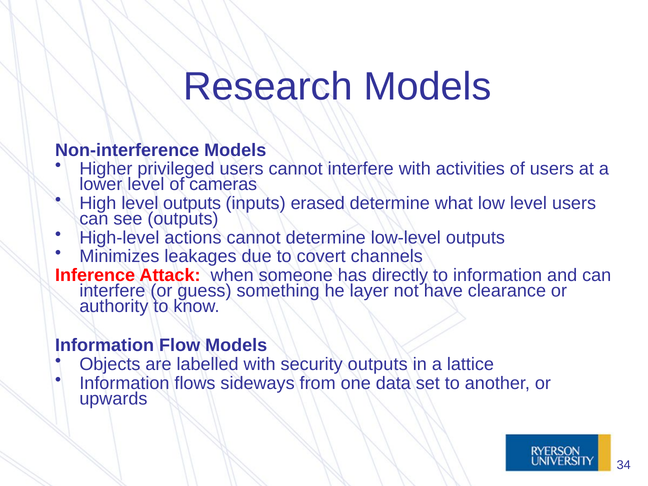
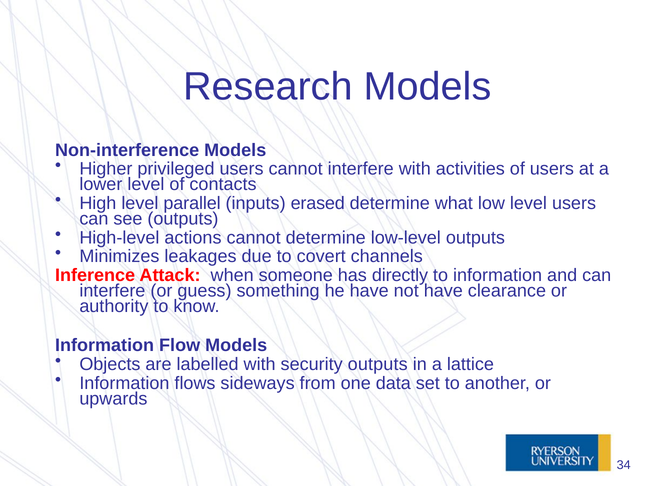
cameras: cameras -> contacts (223, 184)
level outputs: outputs -> parallel (192, 203)
he layer: layer -> have (369, 291)
